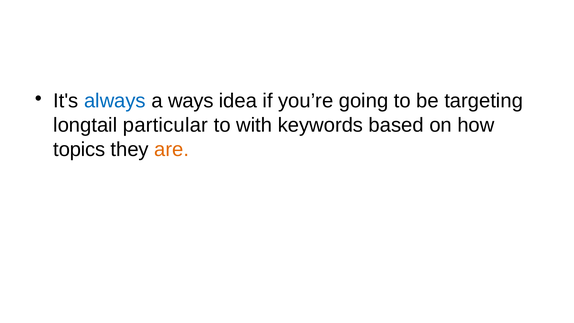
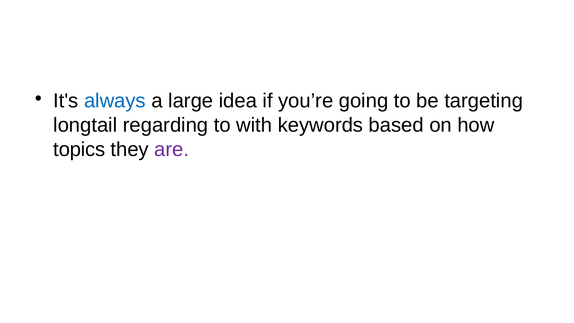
ways: ways -> large (191, 101)
particular: particular -> regarding (166, 125)
are colour: orange -> purple (172, 149)
